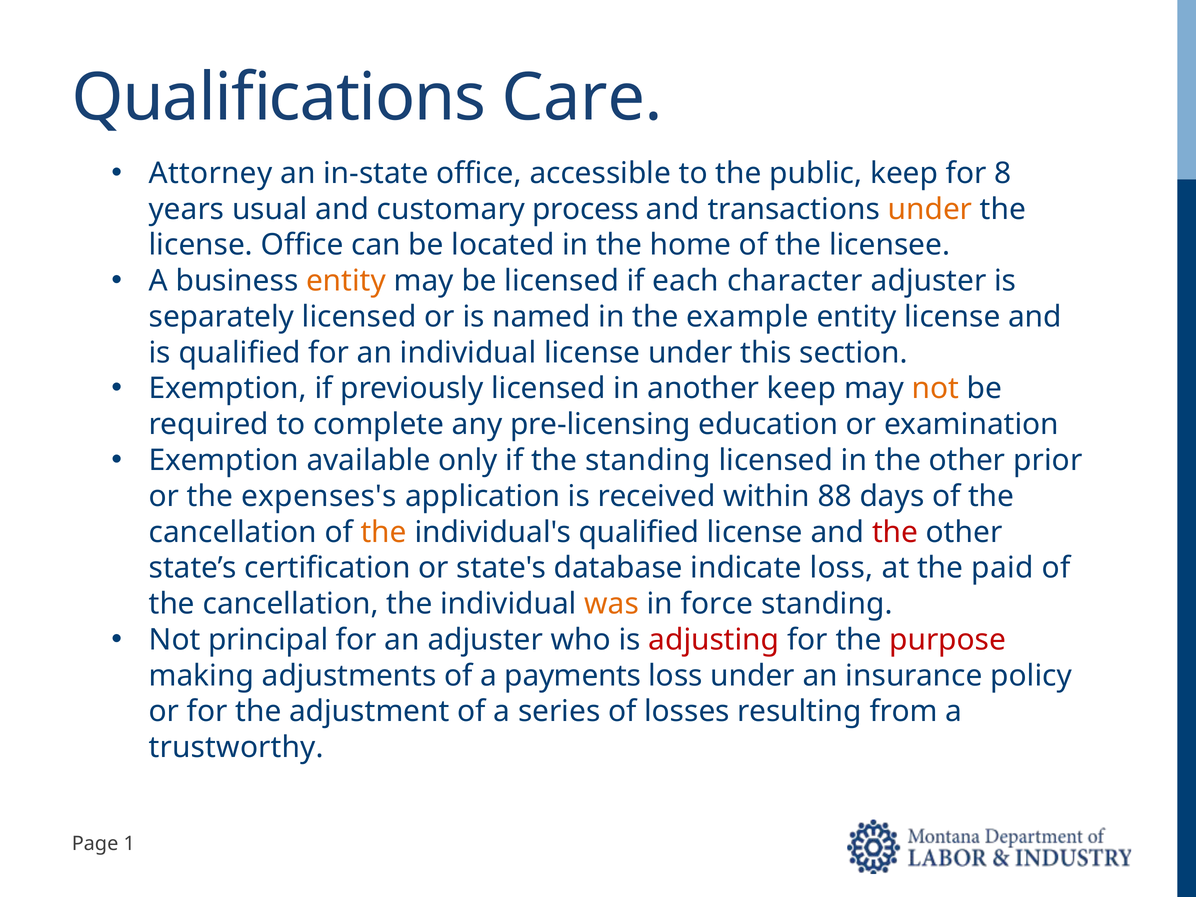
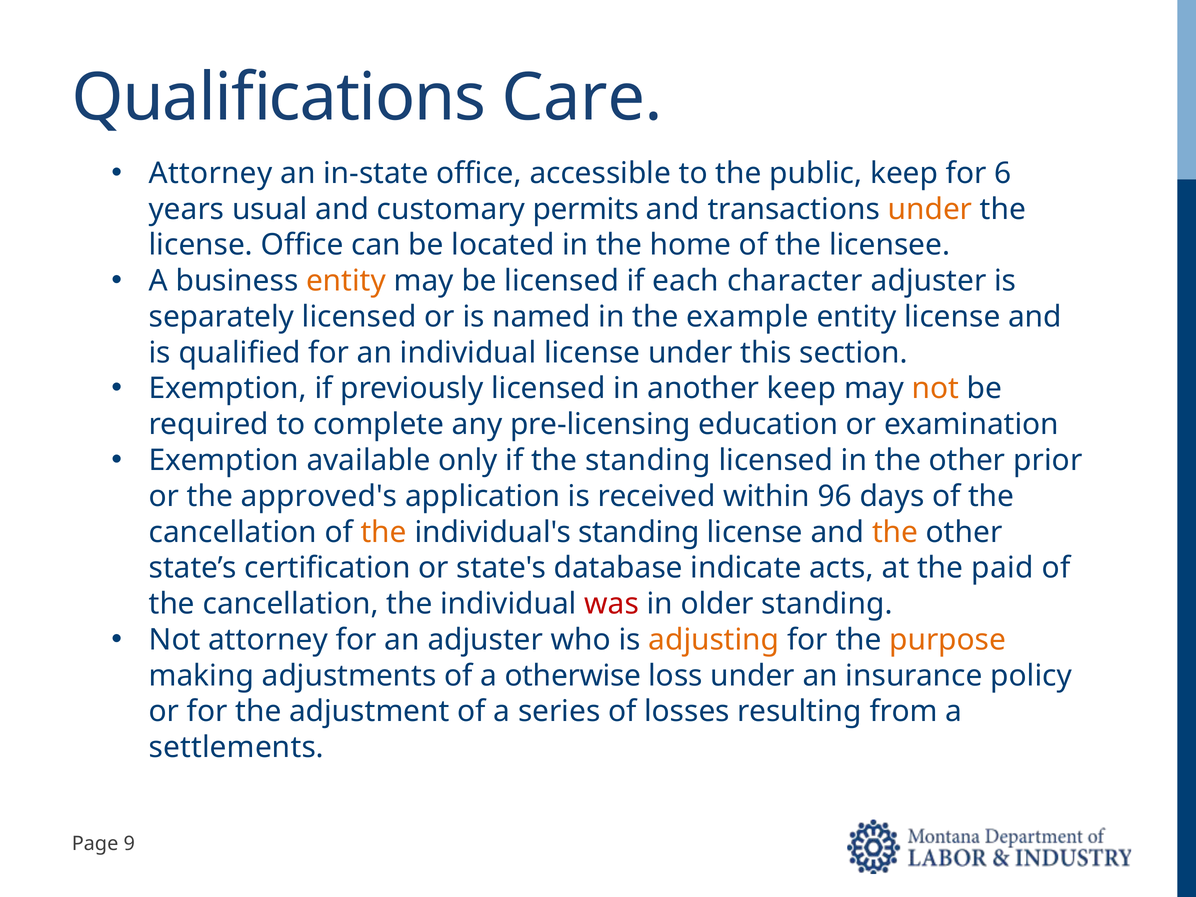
8: 8 -> 6 (1003, 173)
process: process -> permits (586, 209)
expenses's: expenses's -> approved's (319, 496)
88: 88 -> 96 (835, 496)
individual's qualified: qualified -> standing (639, 532)
the colour: red -> orange (895, 532)
indicate loss: loss -> acts (841, 568)
was colour: orange -> red (612, 604)
force: force -> older (717, 604)
Not principal: principal -> attorney (268, 640)
adjusting colour: red -> orange (714, 640)
purpose colour: red -> orange (948, 640)
payments: payments -> otherwise (573, 676)
trustworthy: trustworthy -> settlements (236, 747)
1: 1 -> 9 (129, 844)
